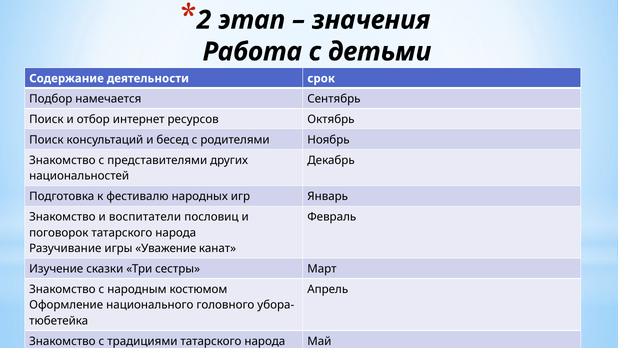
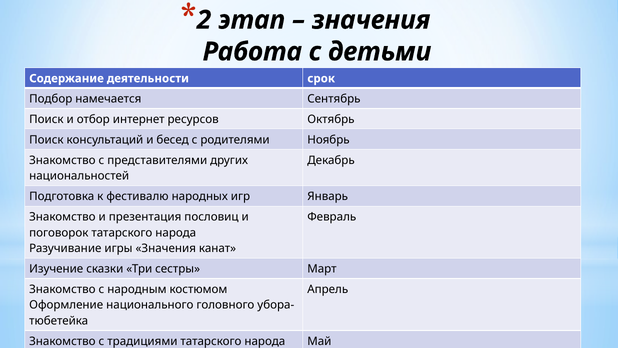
воспитатели: воспитатели -> презентация (145, 217)
игры Уважение: Уважение -> Значения (166, 248)
